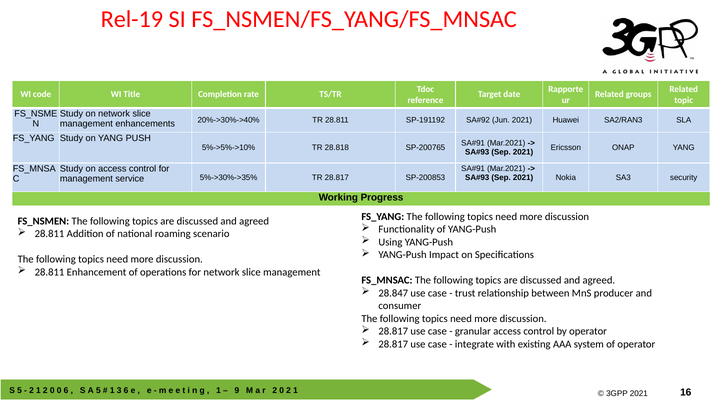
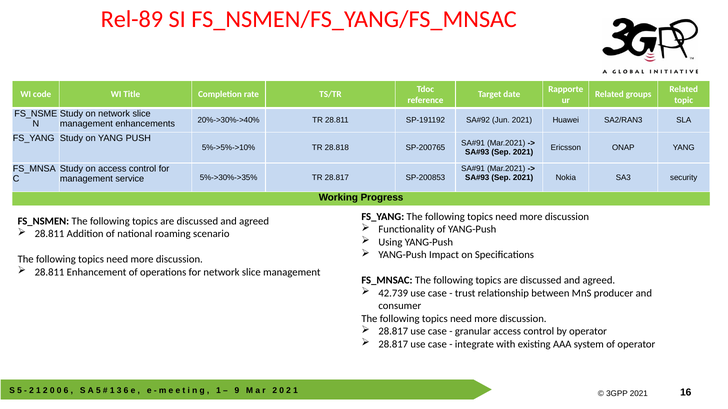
Rel-19: Rel-19 -> Rel-89 (132, 19)
28.847: 28.847 -> 42.739 (393, 293)
